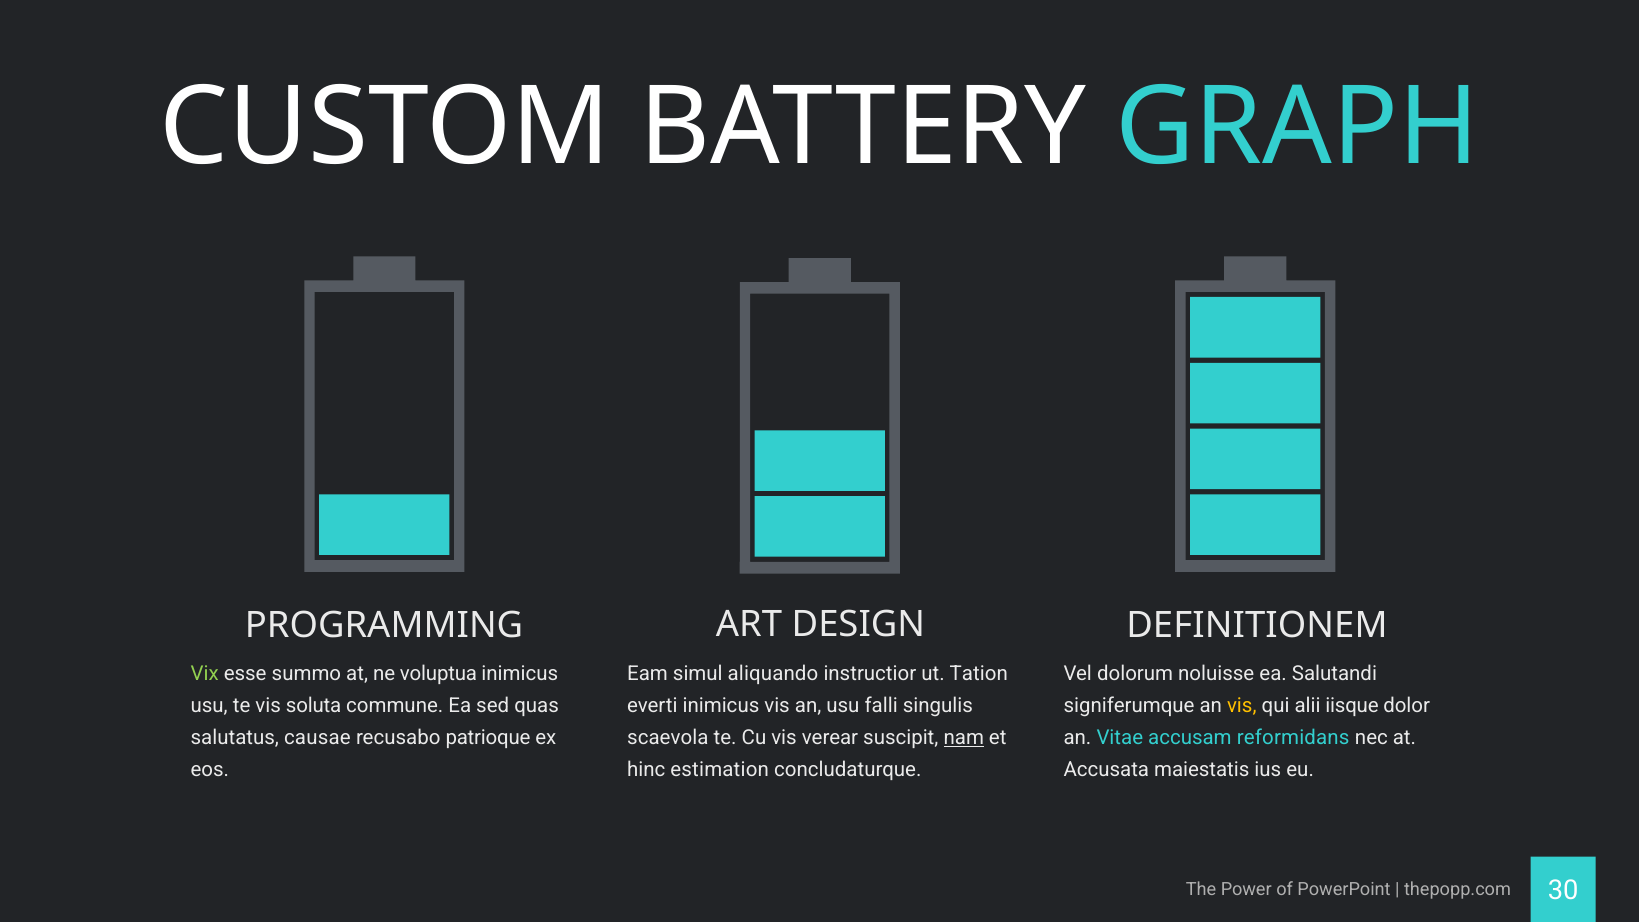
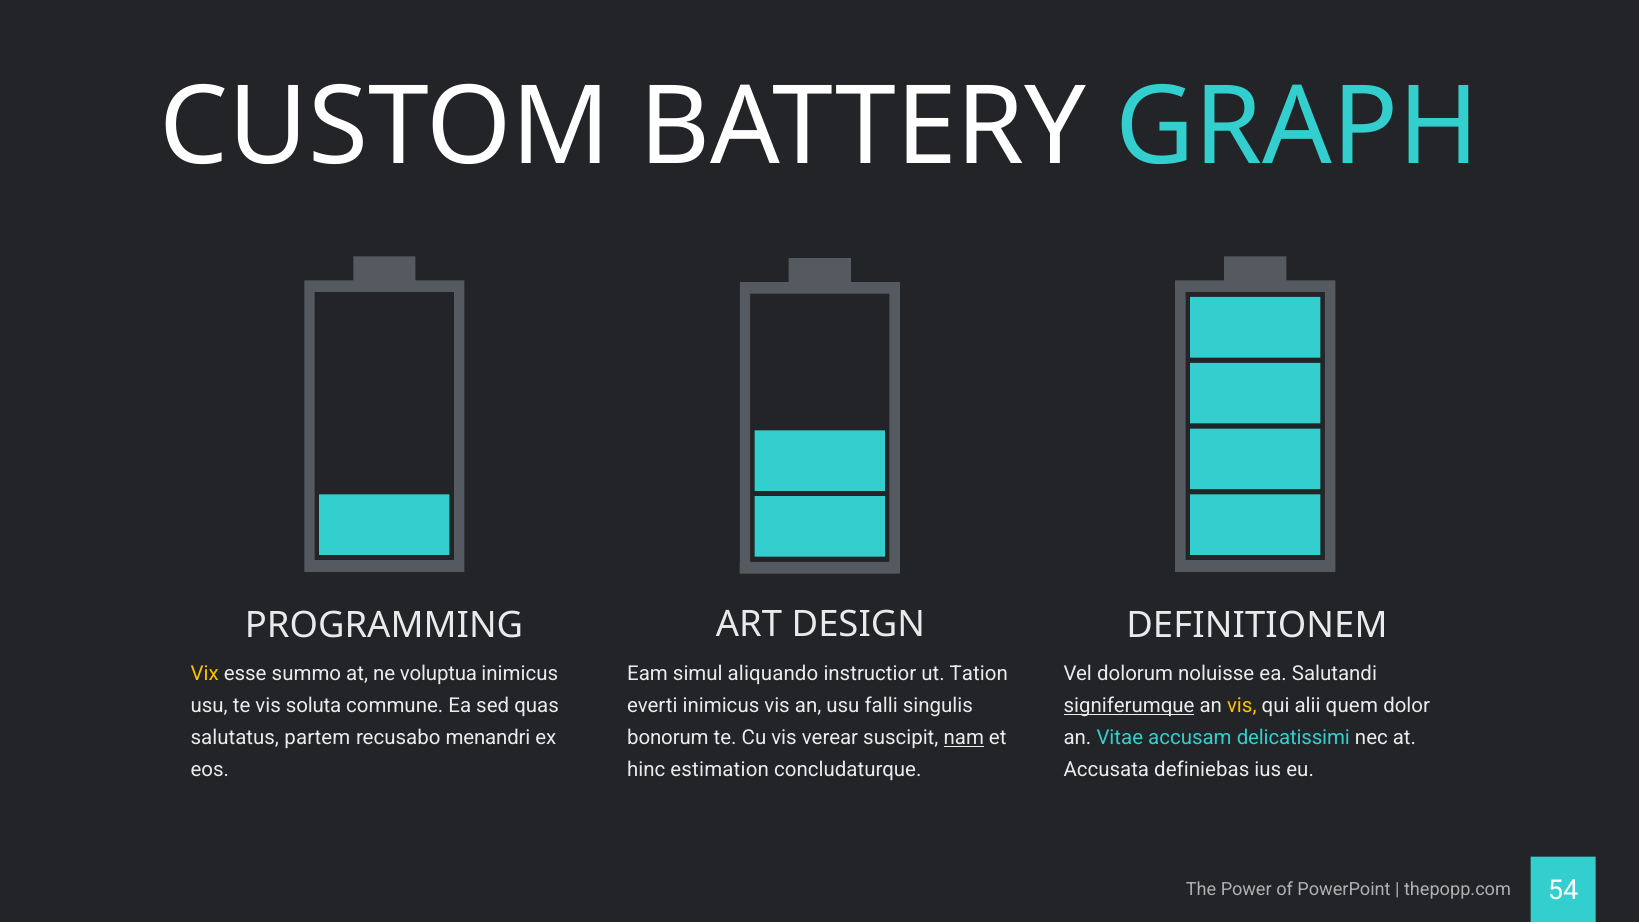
Vix colour: light green -> yellow (205, 674)
signiferumque underline: none -> present (1129, 706)
iisque: iisque -> quem (1352, 706)
scaevola: scaevola -> bonorum (668, 737)
causae: causae -> partem (317, 738)
patrioque: patrioque -> menandri (488, 738)
reformidans: reformidans -> delicatissimi (1293, 738)
maiestatis: maiestatis -> definiebas (1202, 770)
30: 30 -> 54 (1563, 890)
